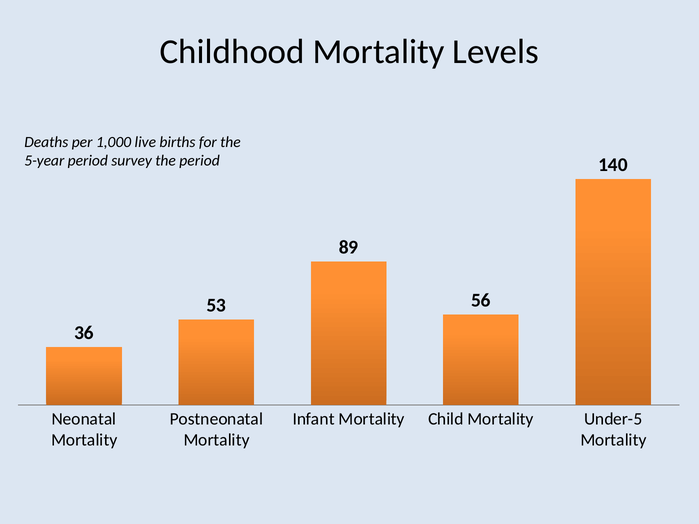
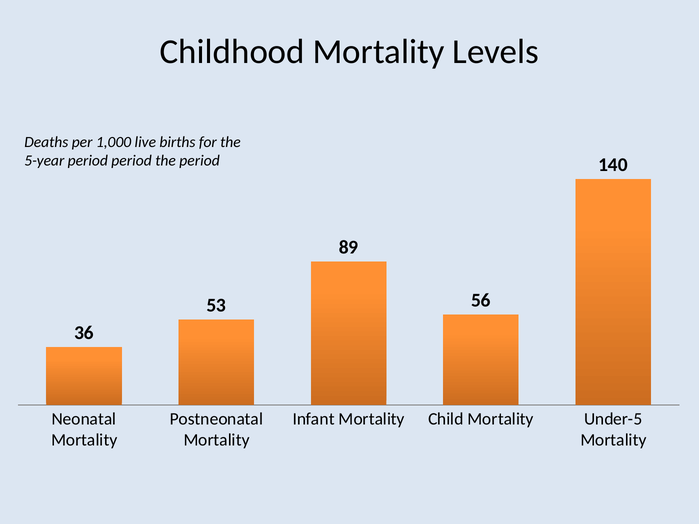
period survey: survey -> period (132, 161)
